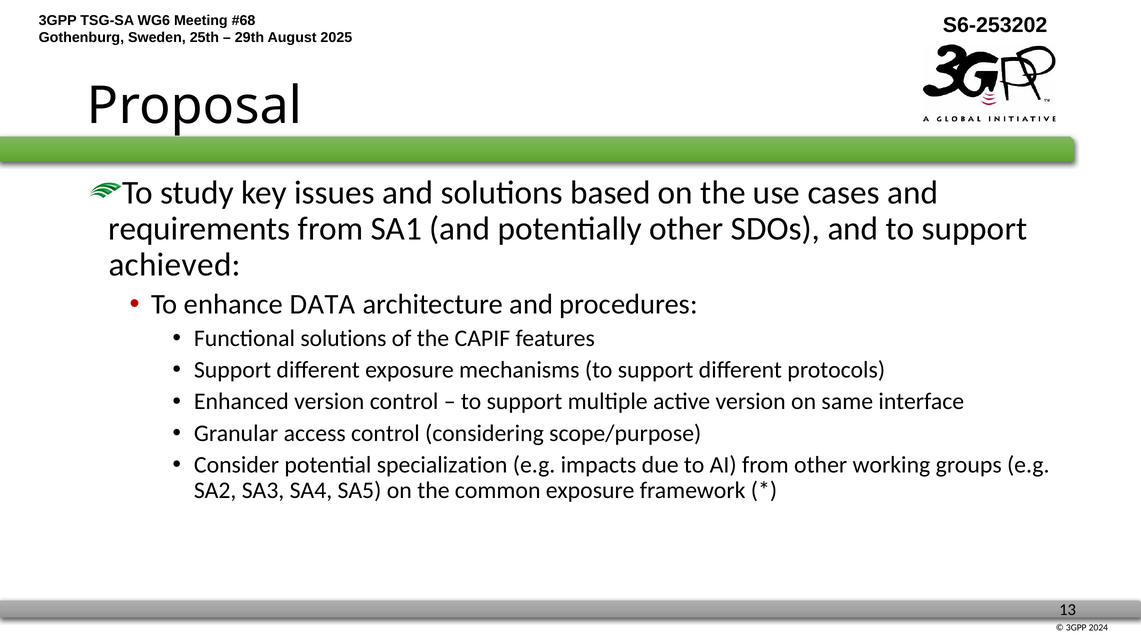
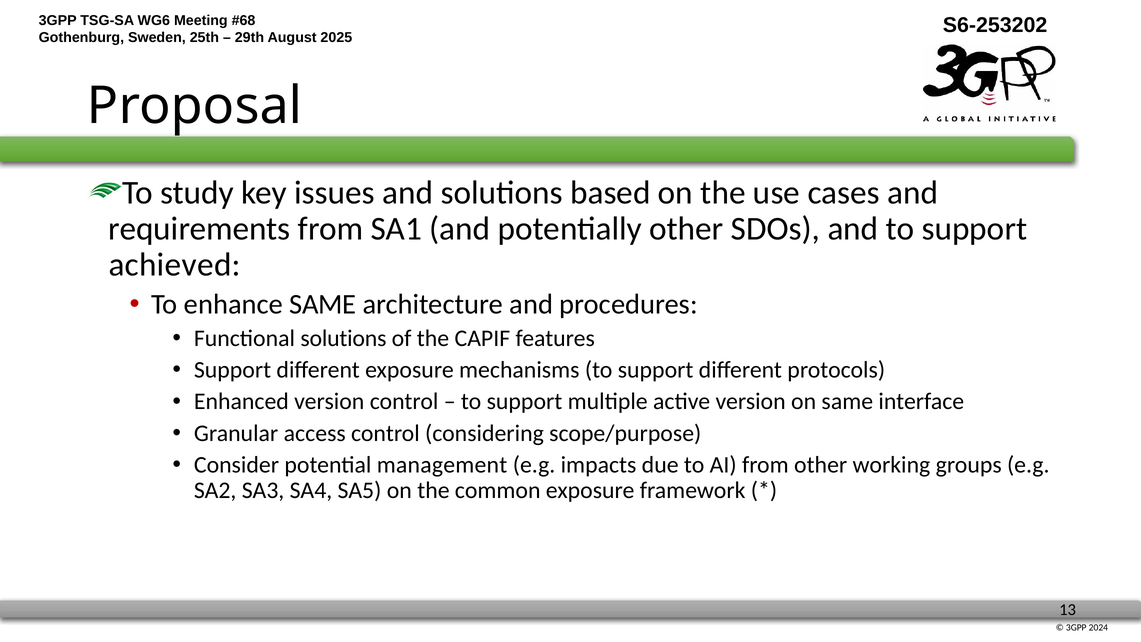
enhance DATA: DATA -> SAME (323, 304)
specialization: specialization -> management (442, 465)
